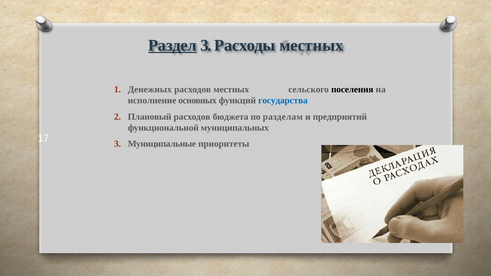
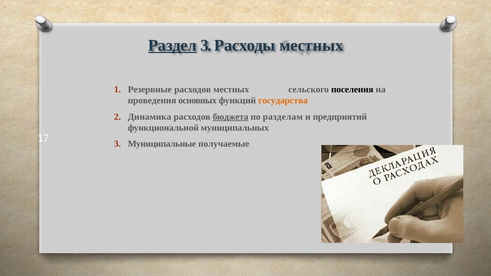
Денежных: Денежных -> Резервные (150, 90)
исполнение: исполнение -> проведения (152, 101)
государства colour: blue -> orange (283, 101)
Плановый: Плановый -> Динамика (150, 117)
бюджета underline: none -> present (231, 117)
приоритеты: приоритеты -> получаемые (224, 144)
